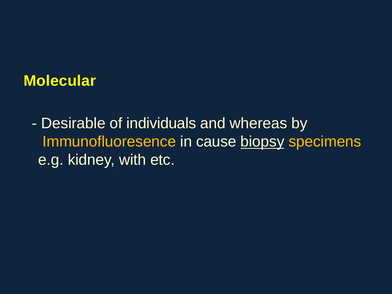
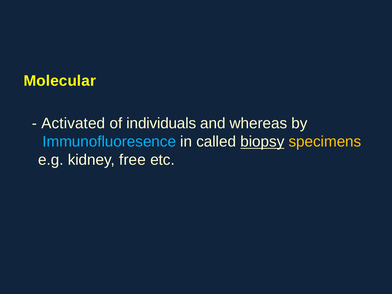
Desirable: Desirable -> Activated (73, 123)
Immunofluoresence colour: yellow -> light blue (109, 142)
cause: cause -> called (216, 142)
with: with -> free (132, 160)
